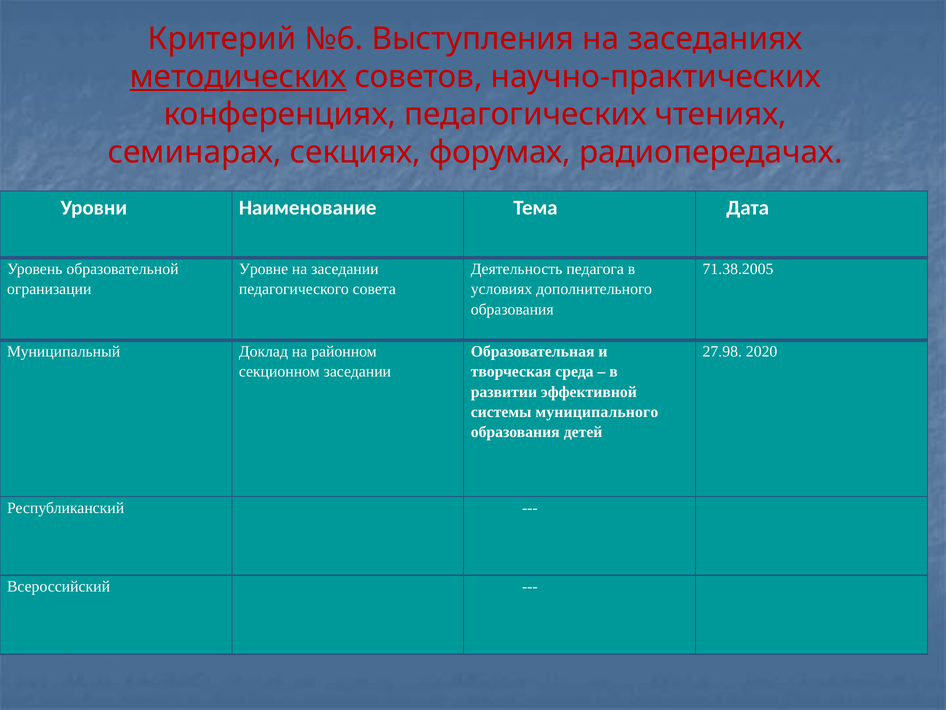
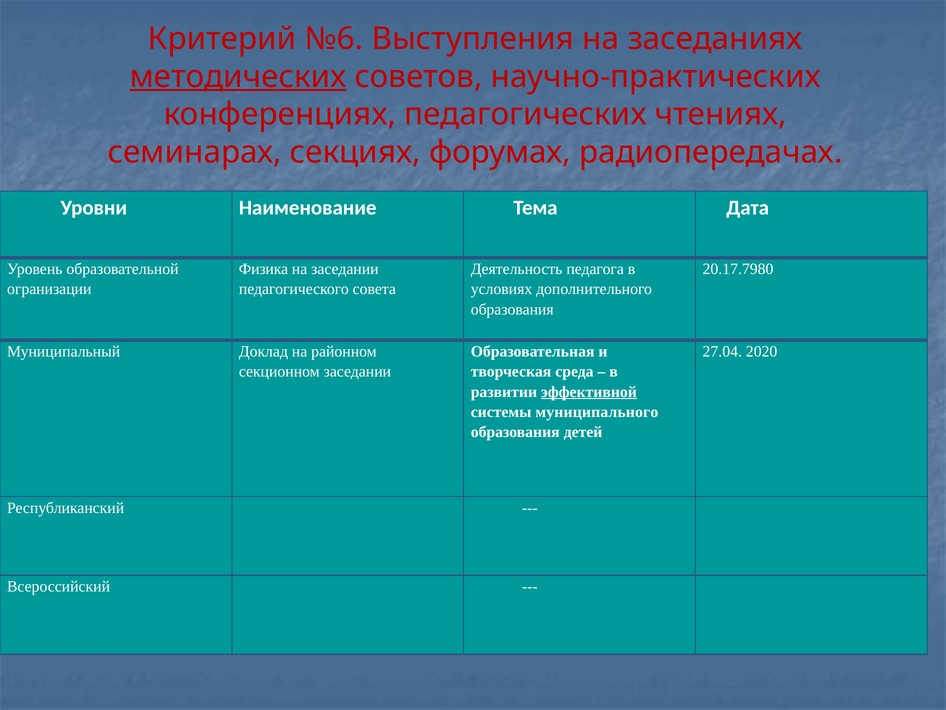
Уровне: Уровне -> Физика (264, 269)
71.38.2005: 71.38.2005 -> 20.17.7980 (738, 269)
27.98: 27.98 -> 27.04 (722, 351)
эффективной underline: none -> present (589, 392)
